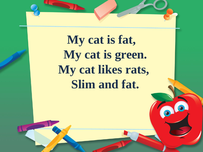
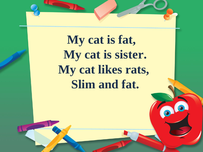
green: green -> sister (131, 55)
